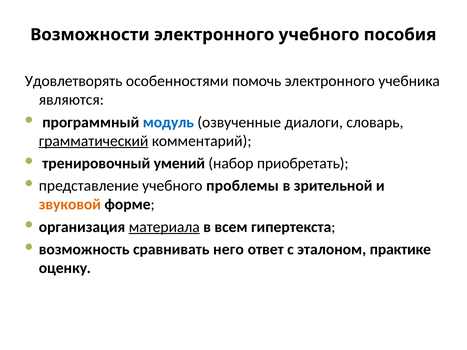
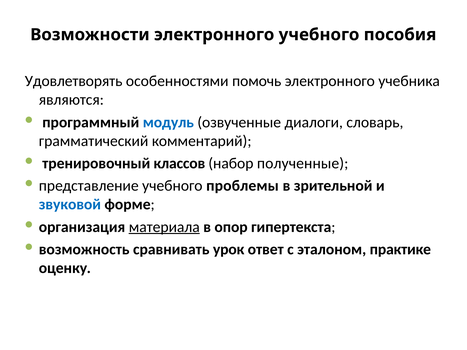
грамматический underline: present -> none (94, 141)
умений: умений -> классов (179, 163)
приобретать: приобретать -> полученные (303, 163)
звуковой colour: orange -> blue (70, 205)
всем: всем -> опор (231, 227)
него: него -> урок (229, 249)
